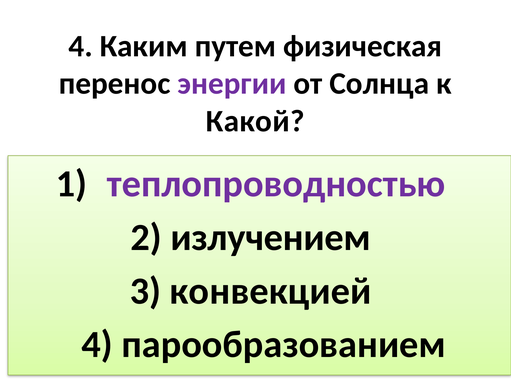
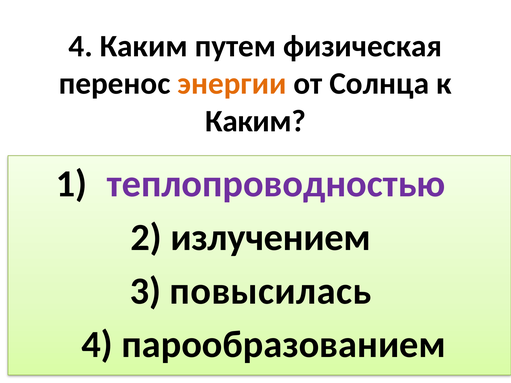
энергии colour: purple -> orange (232, 84)
Какой: Какой -> Каким (256, 121)
конвекцией: конвекцией -> повысилась (270, 291)
